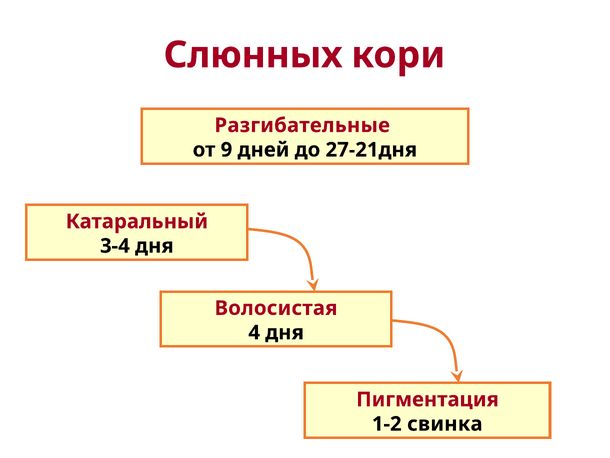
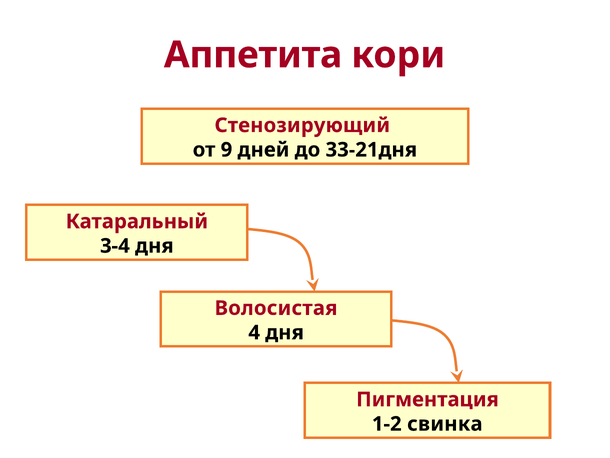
Слюнных: Слюнных -> Аппетита (253, 55)
Разгибательные: Разгибательные -> Стенозирующий (302, 125)
27-21дня: 27-21дня -> 33-21дня (371, 150)
